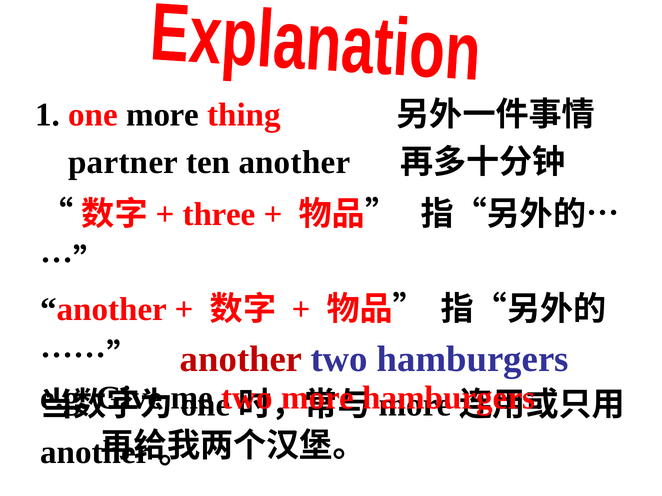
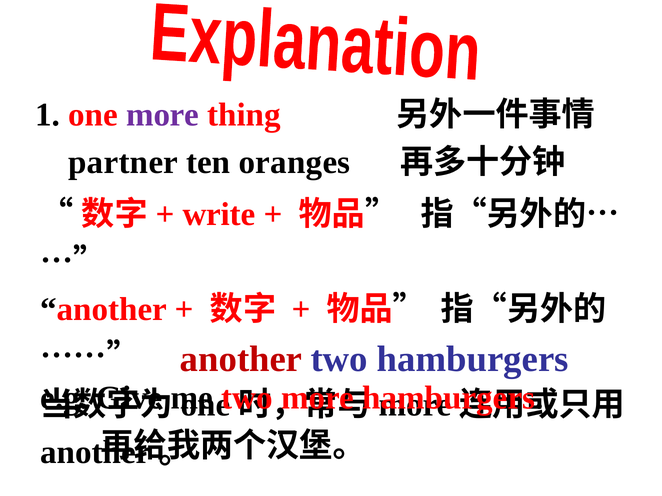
more colour: black -> purple (163, 115)
ten another: another -> oranges (294, 162)
three: three -> write (219, 214)
